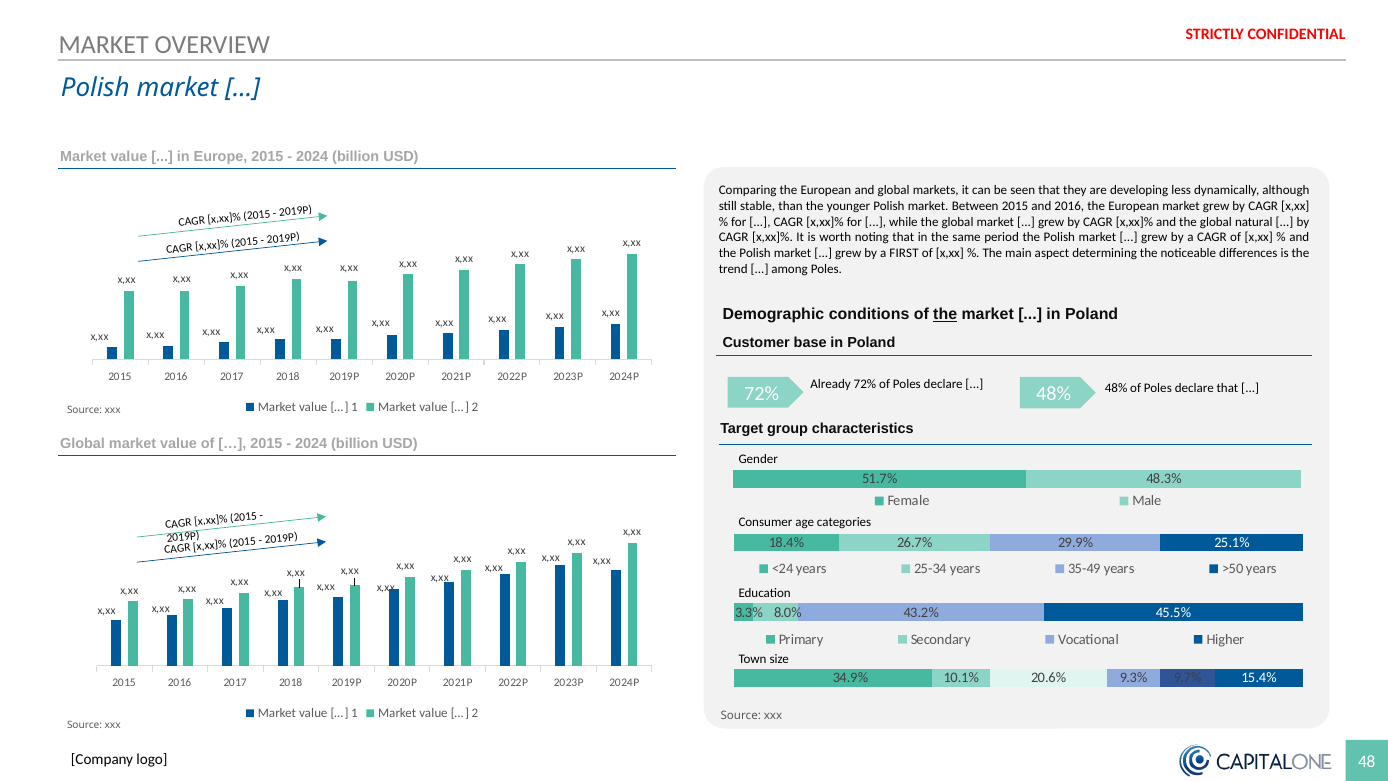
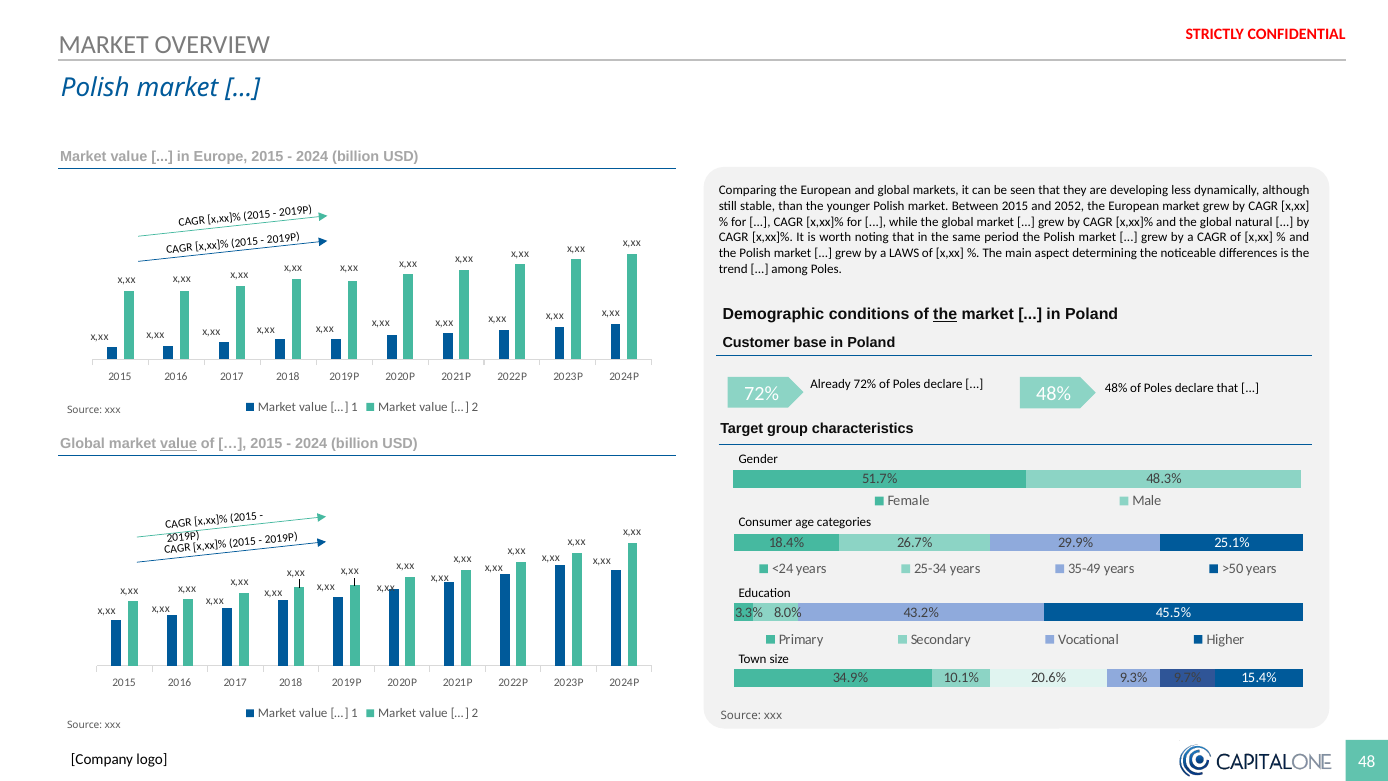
and 2016: 2016 -> 2052 (1069, 206)
FIRST: FIRST -> LAWS (904, 253)
value underline: none -> present (179, 444)
